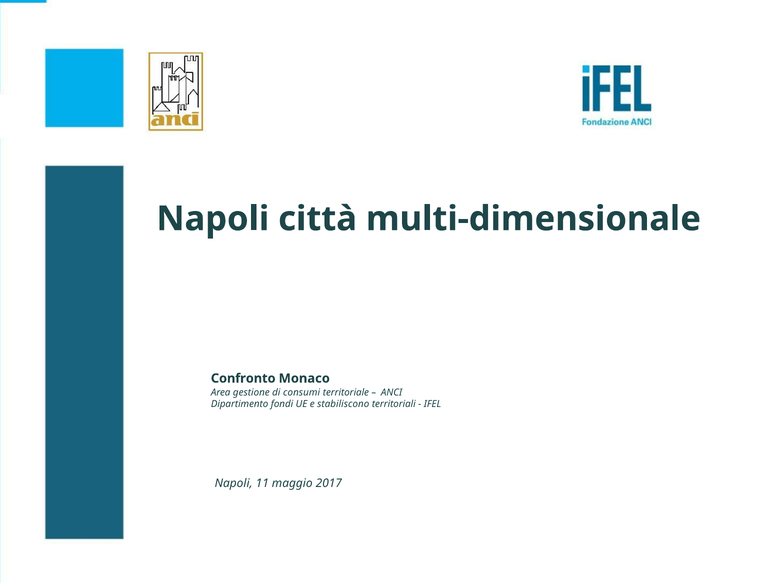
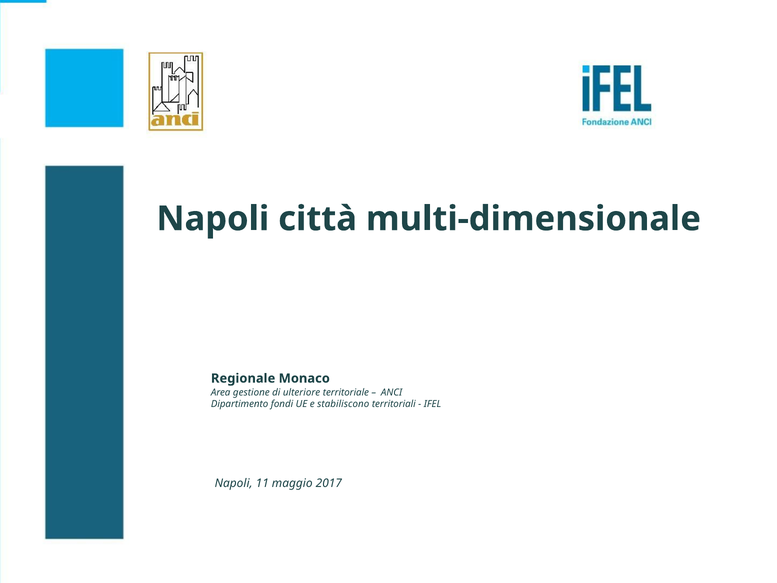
Confronto: Confronto -> Regionale (243, 378)
consumi: consumi -> ulteriore (302, 392)
